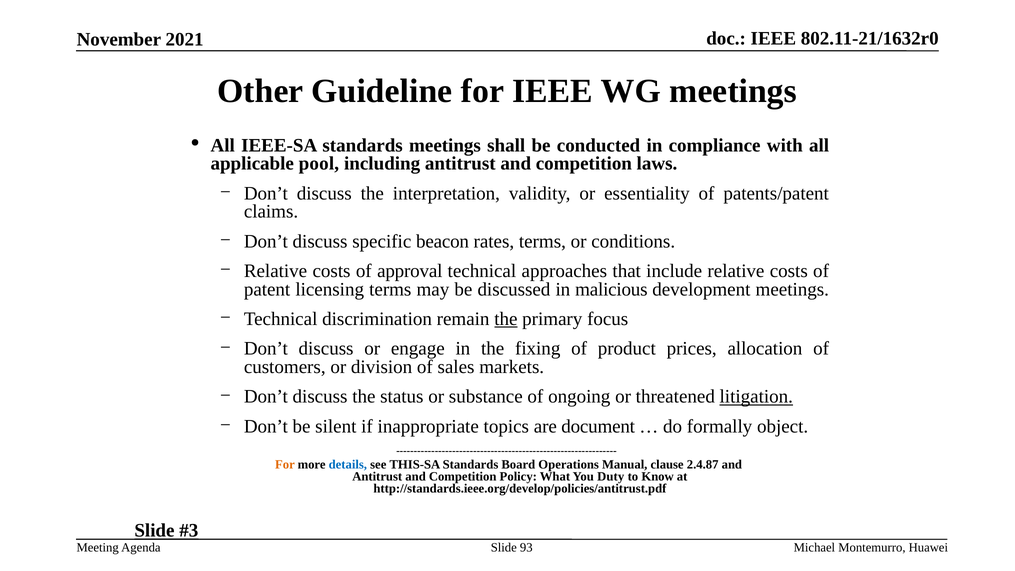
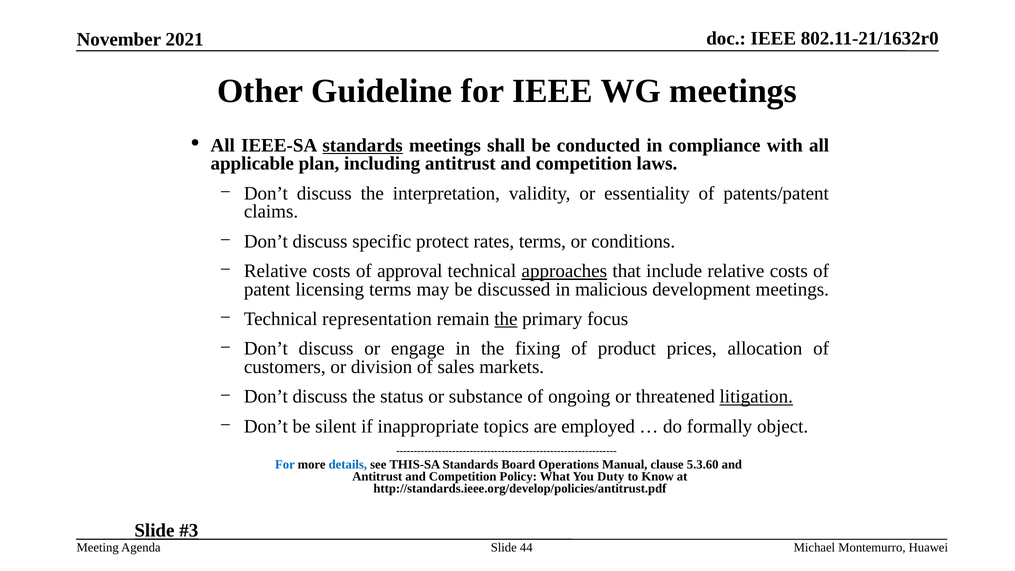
standards underline: none -> present (363, 145)
pool: pool -> plan (319, 164)
beacon: beacon -> protect (442, 241)
approaches underline: none -> present (564, 271)
discrimination: discrimination -> representation (377, 319)
document: document -> employed (598, 426)
For colour: orange -> blue (285, 464)
2.4.87: 2.4.87 -> 5.3.60 (703, 464)
93: 93 -> 44 (526, 548)
